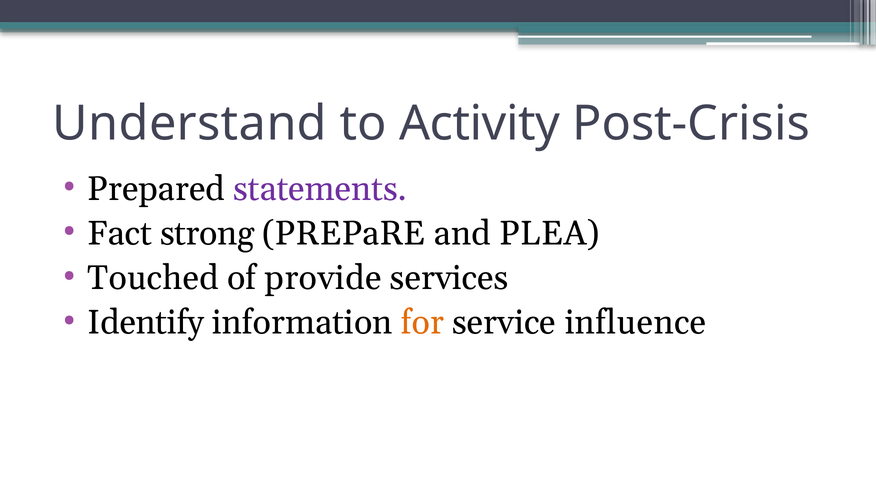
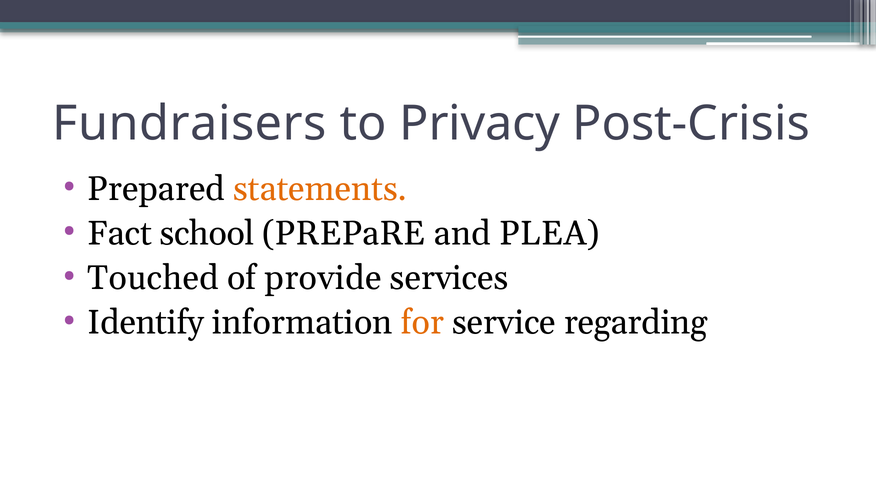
Understand: Understand -> Fundraisers (190, 124)
Activity: Activity -> Privacy (480, 124)
statements colour: purple -> orange (320, 189)
strong: strong -> school (207, 233)
influence: influence -> regarding (636, 322)
